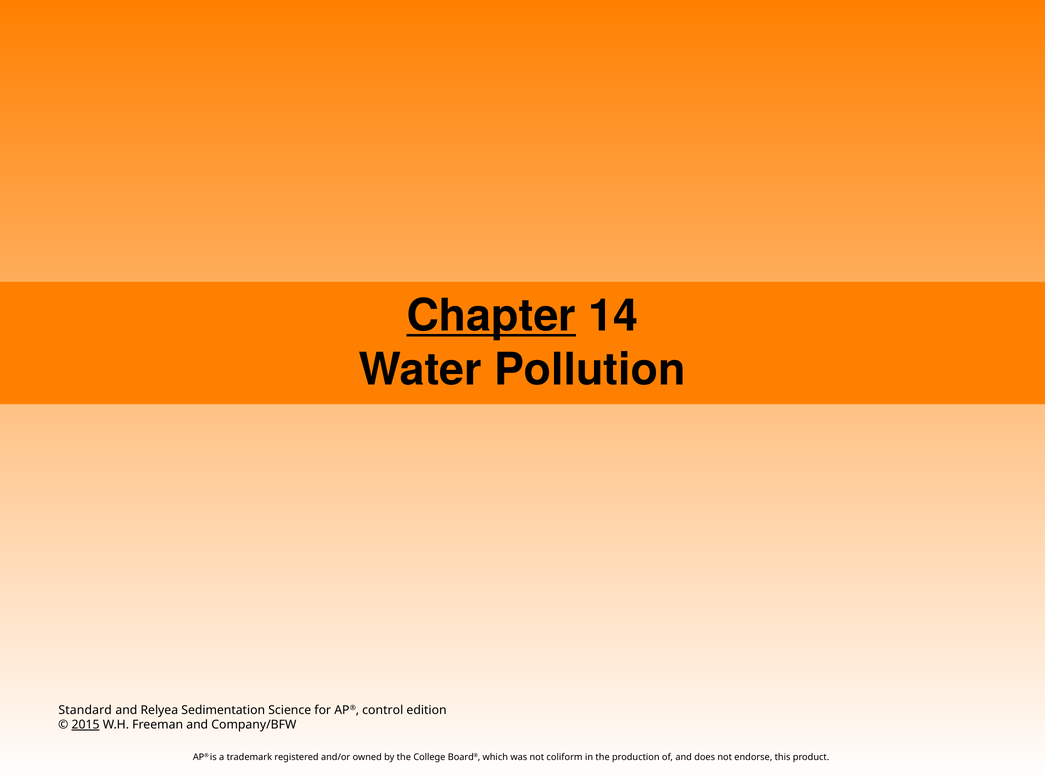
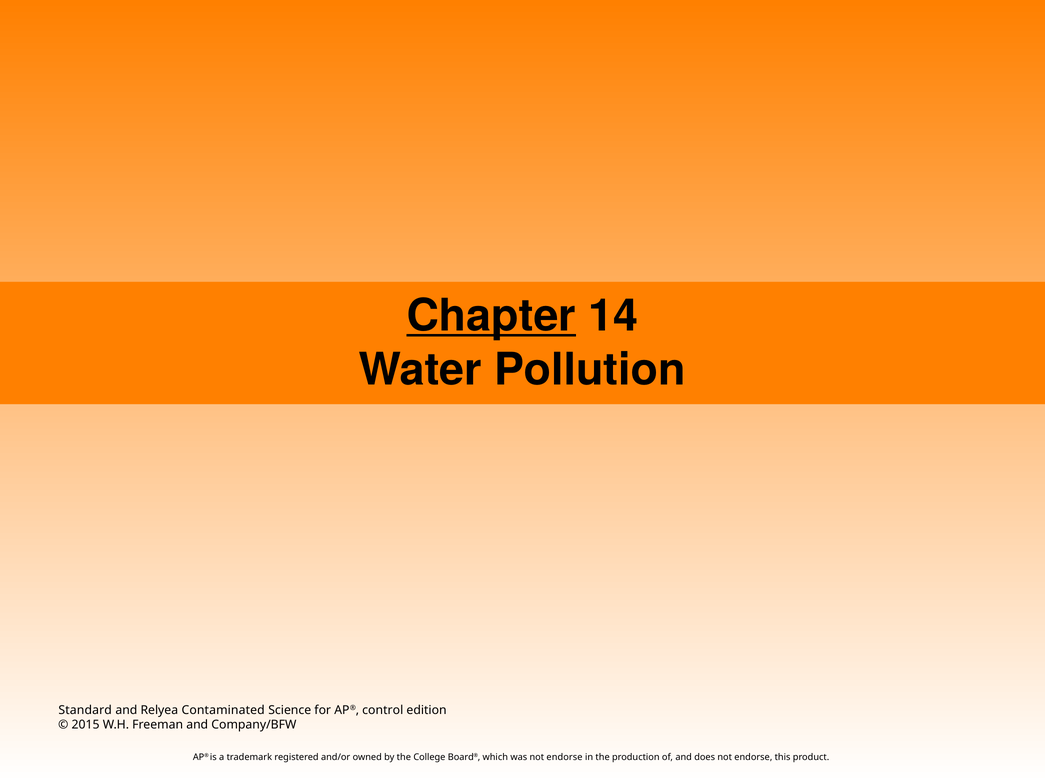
Sedimentation: Sedimentation -> Contaminated (223, 710)
2015 underline: present -> none (86, 725)
was not coliform: coliform -> endorse (564, 757)
